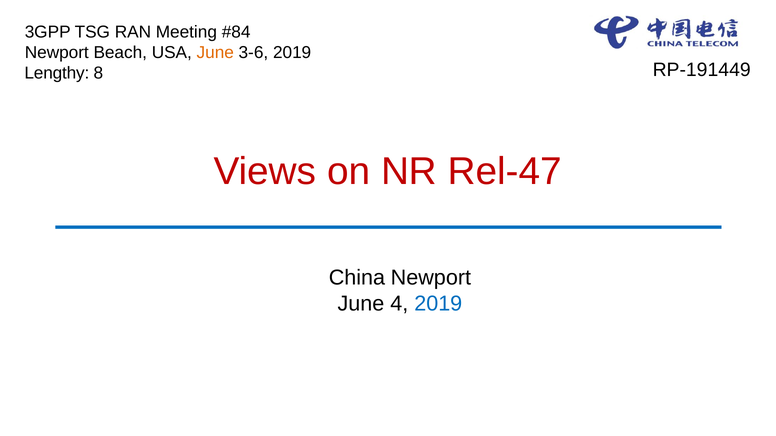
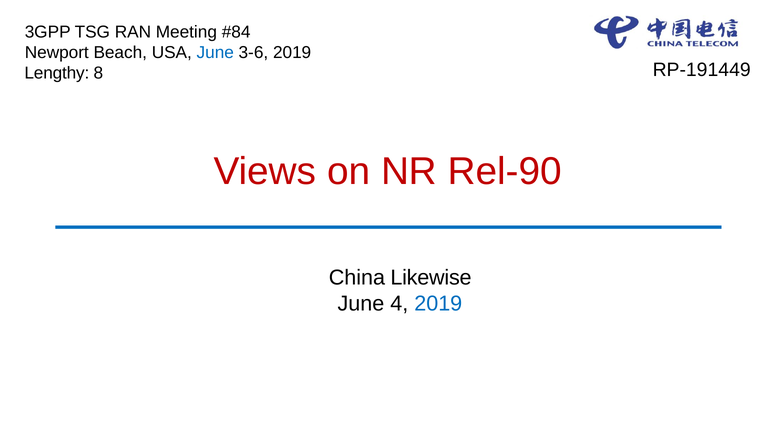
June colour: orange -> blue (215, 53)
Rel-47: Rel-47 -> Rel-90 (505, 171)
China Newport: Newport -> Likewise (431, 278)
